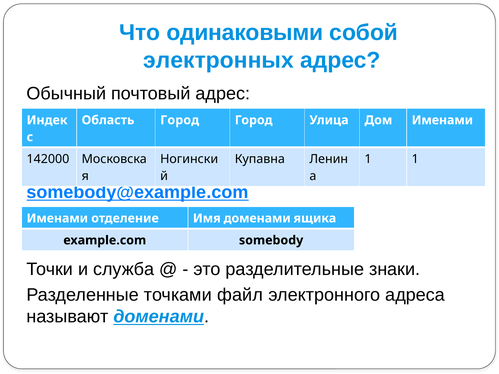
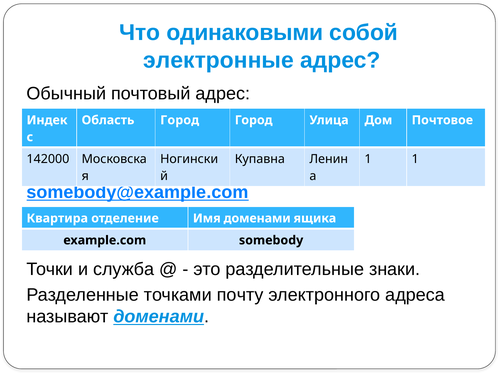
электронных: электронных -> электронные (219, 60)
Дом Именами: Именами -> Почтовое (442, 120)
Именами: Именами -> Квартира (57, 218)
файл: файл -> почту (240, 295)
